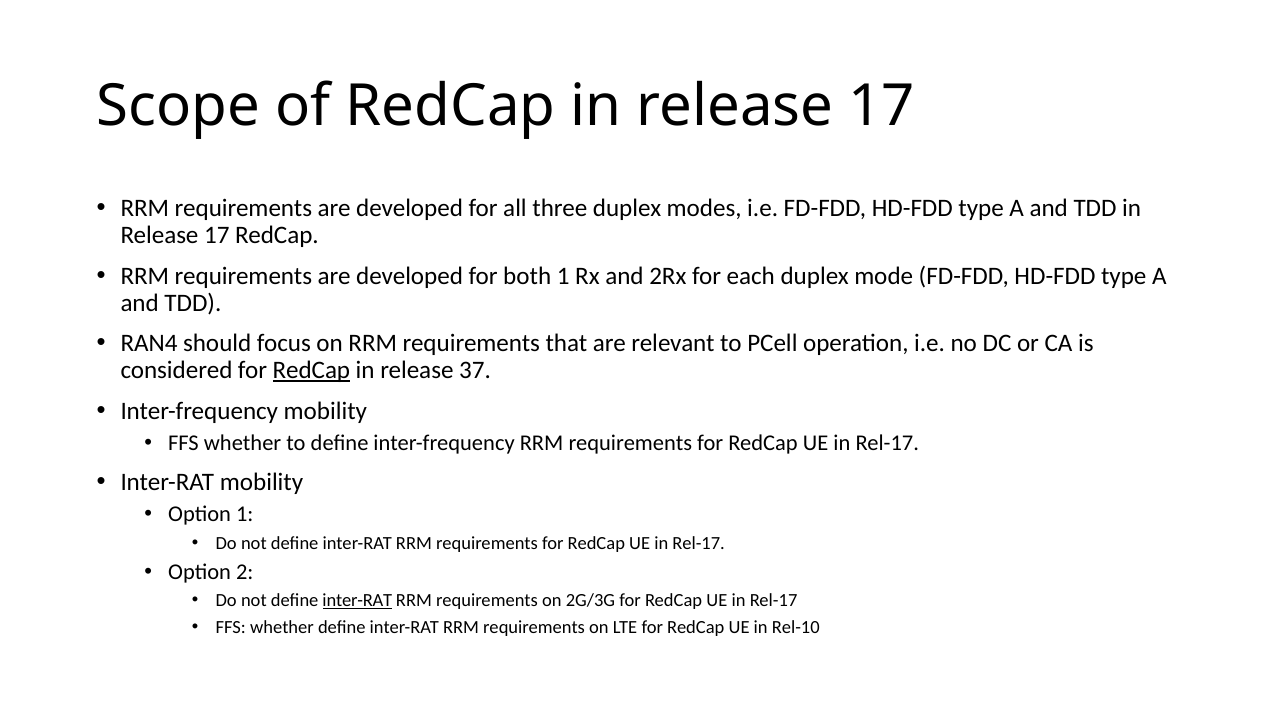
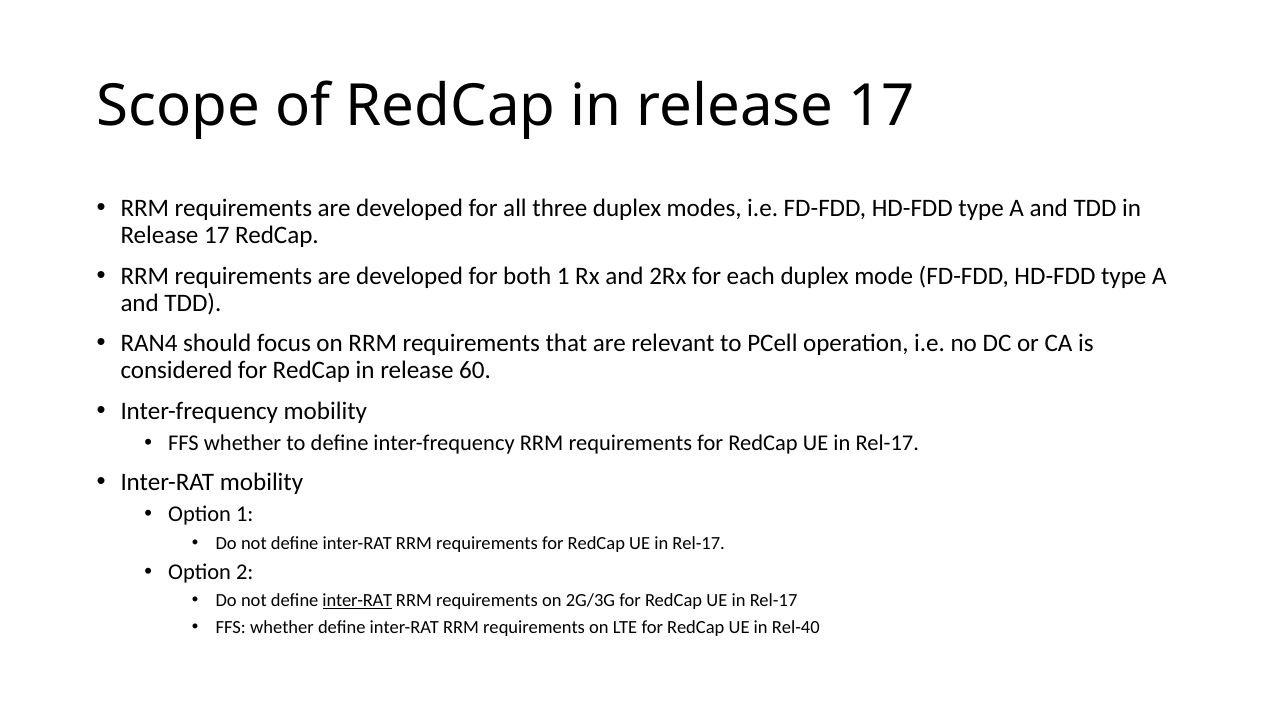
RedCap underline: present -> none (311, 370)
37: 37 -> 60 (475, 370)
Rel-10: Rel-10 -> Rel-40 (796, 627)
